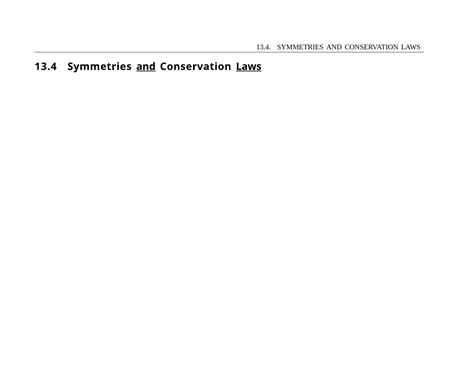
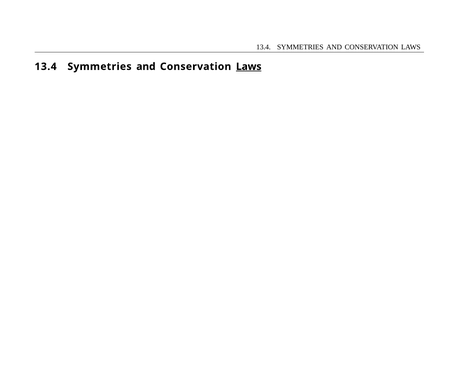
and underline: present -> none (146, 67)
